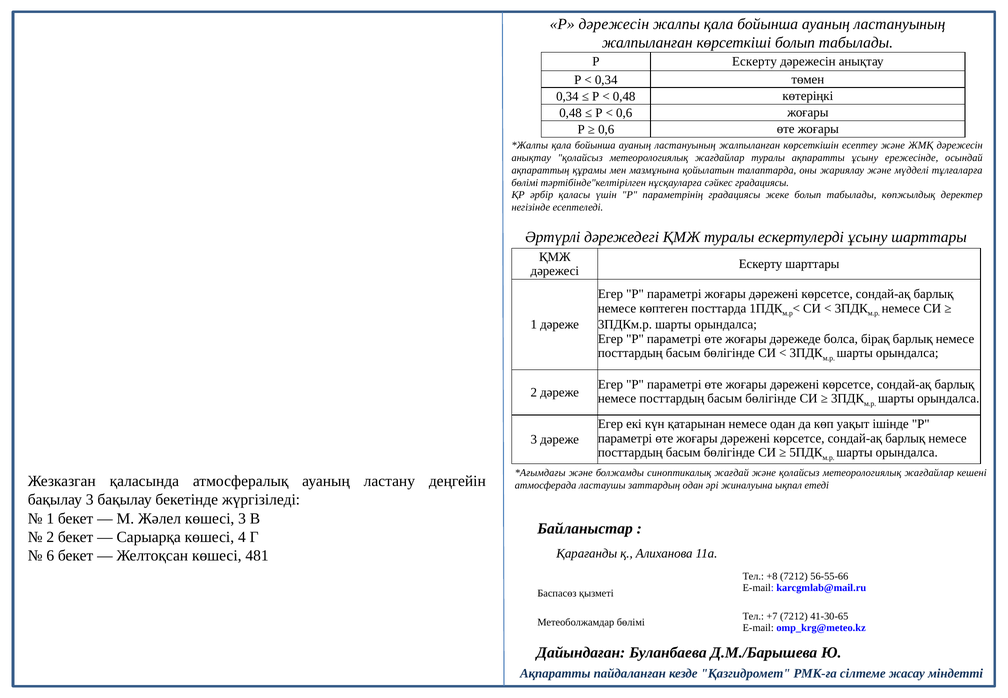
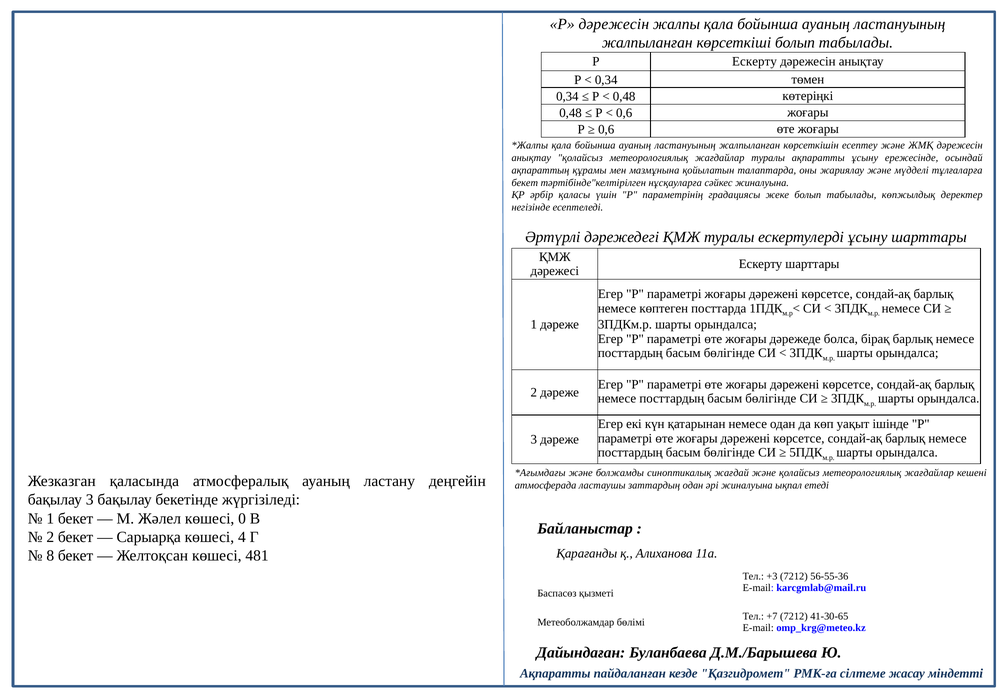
бөлімі: бөлімі -> бекет (525, 183)
сәйкес градациясы: градациясы -> жиналуына (762, 183)
көшесі 3: 3 -> 0 (242, 518)
6: 6 -> 8 (50, 556)
+8: +8 -> +3 (772, 576)
56-55-66: 56-55-66 -> 56-55-36 (829, 576)
